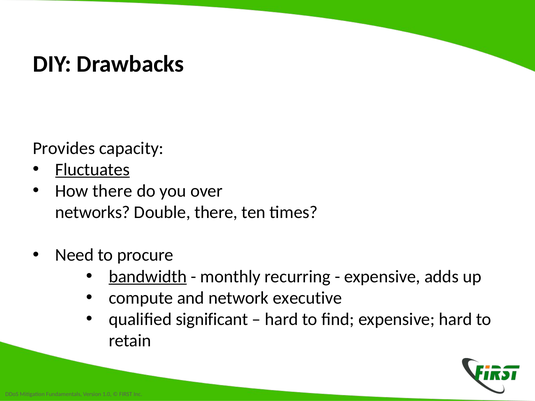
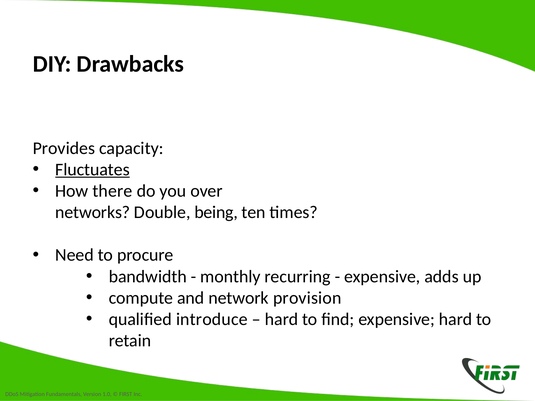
Double there: there -> being (216, 212)
bandwidth underline: present -> none (148, 277)
executive: executive -> provision (307, 298)
significant: significant -> introduce (212, 319)
